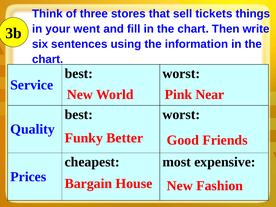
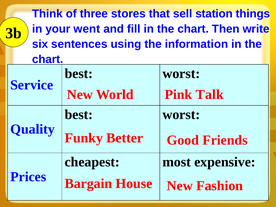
tickets: tickets -> station (214, 14)
Near: Near -> Talk (210, 95)
